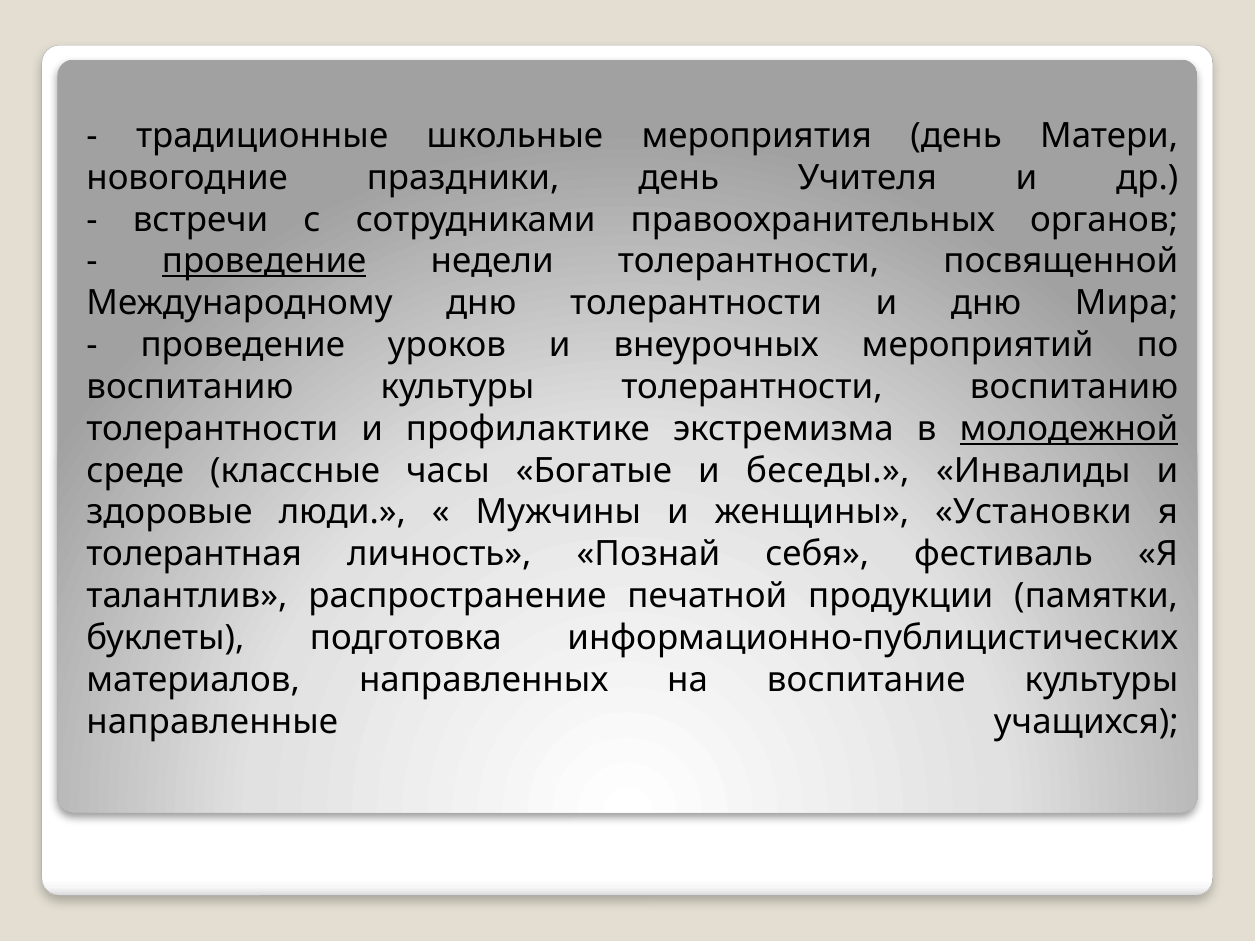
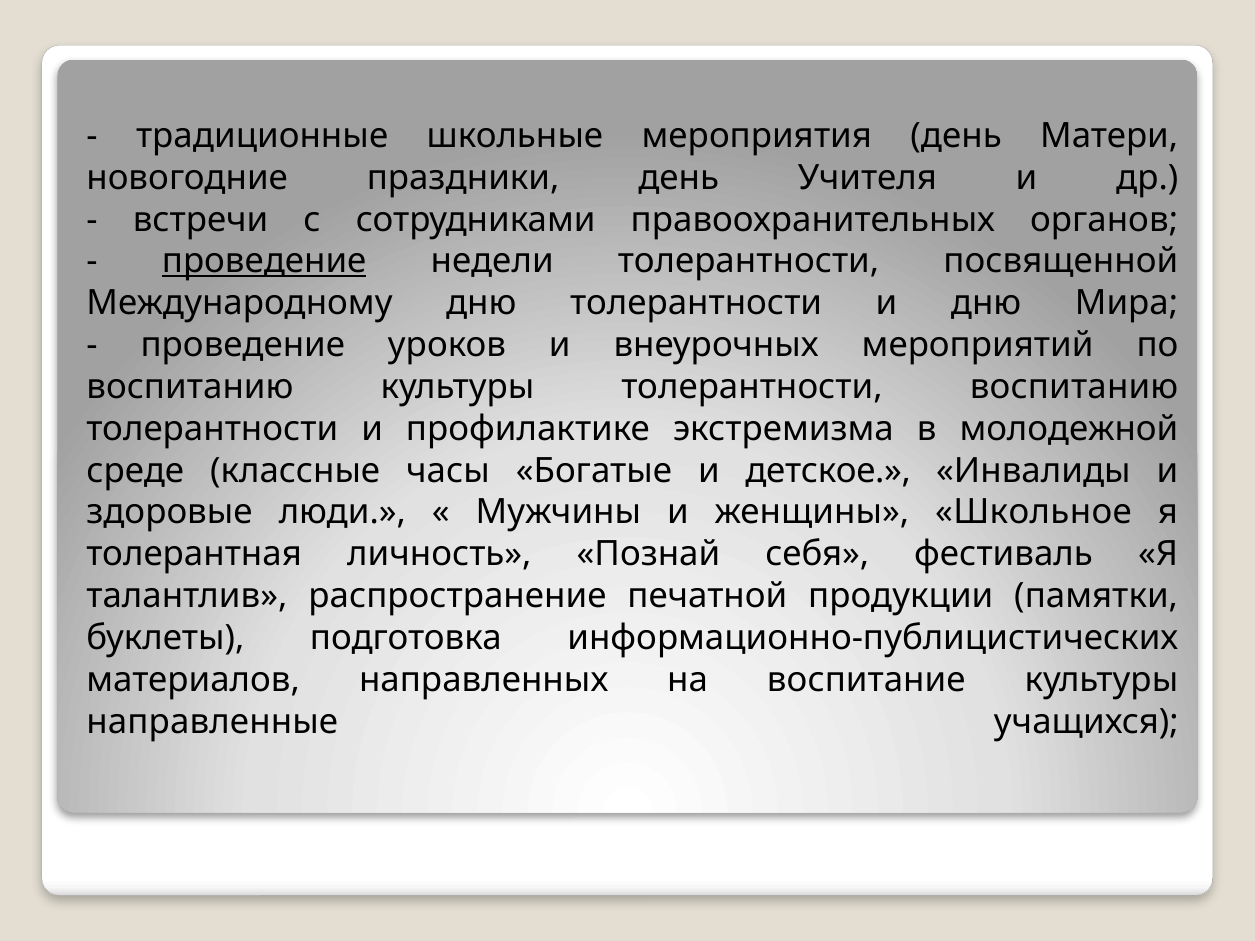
молодежной underline: present -> none (1069, 429)
беседы: беседы -> детское (828, 471)
Установки: Установки -> Школьное (1033, 513)
